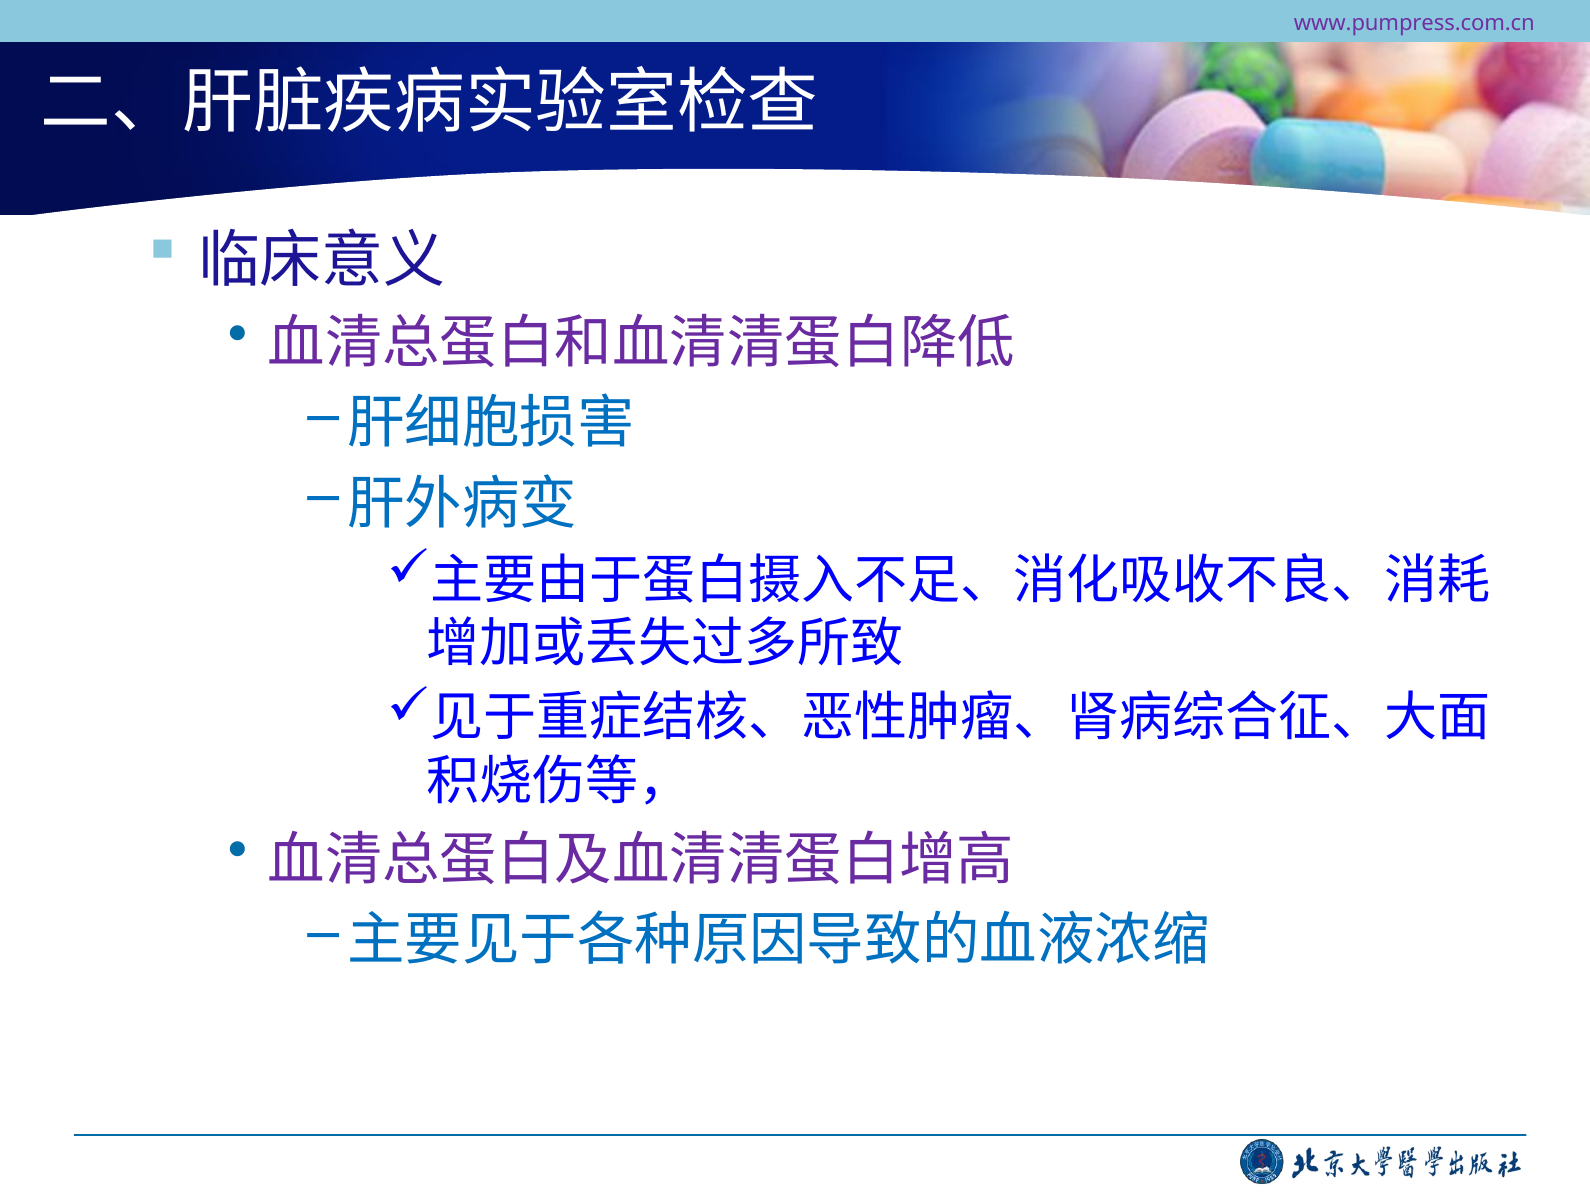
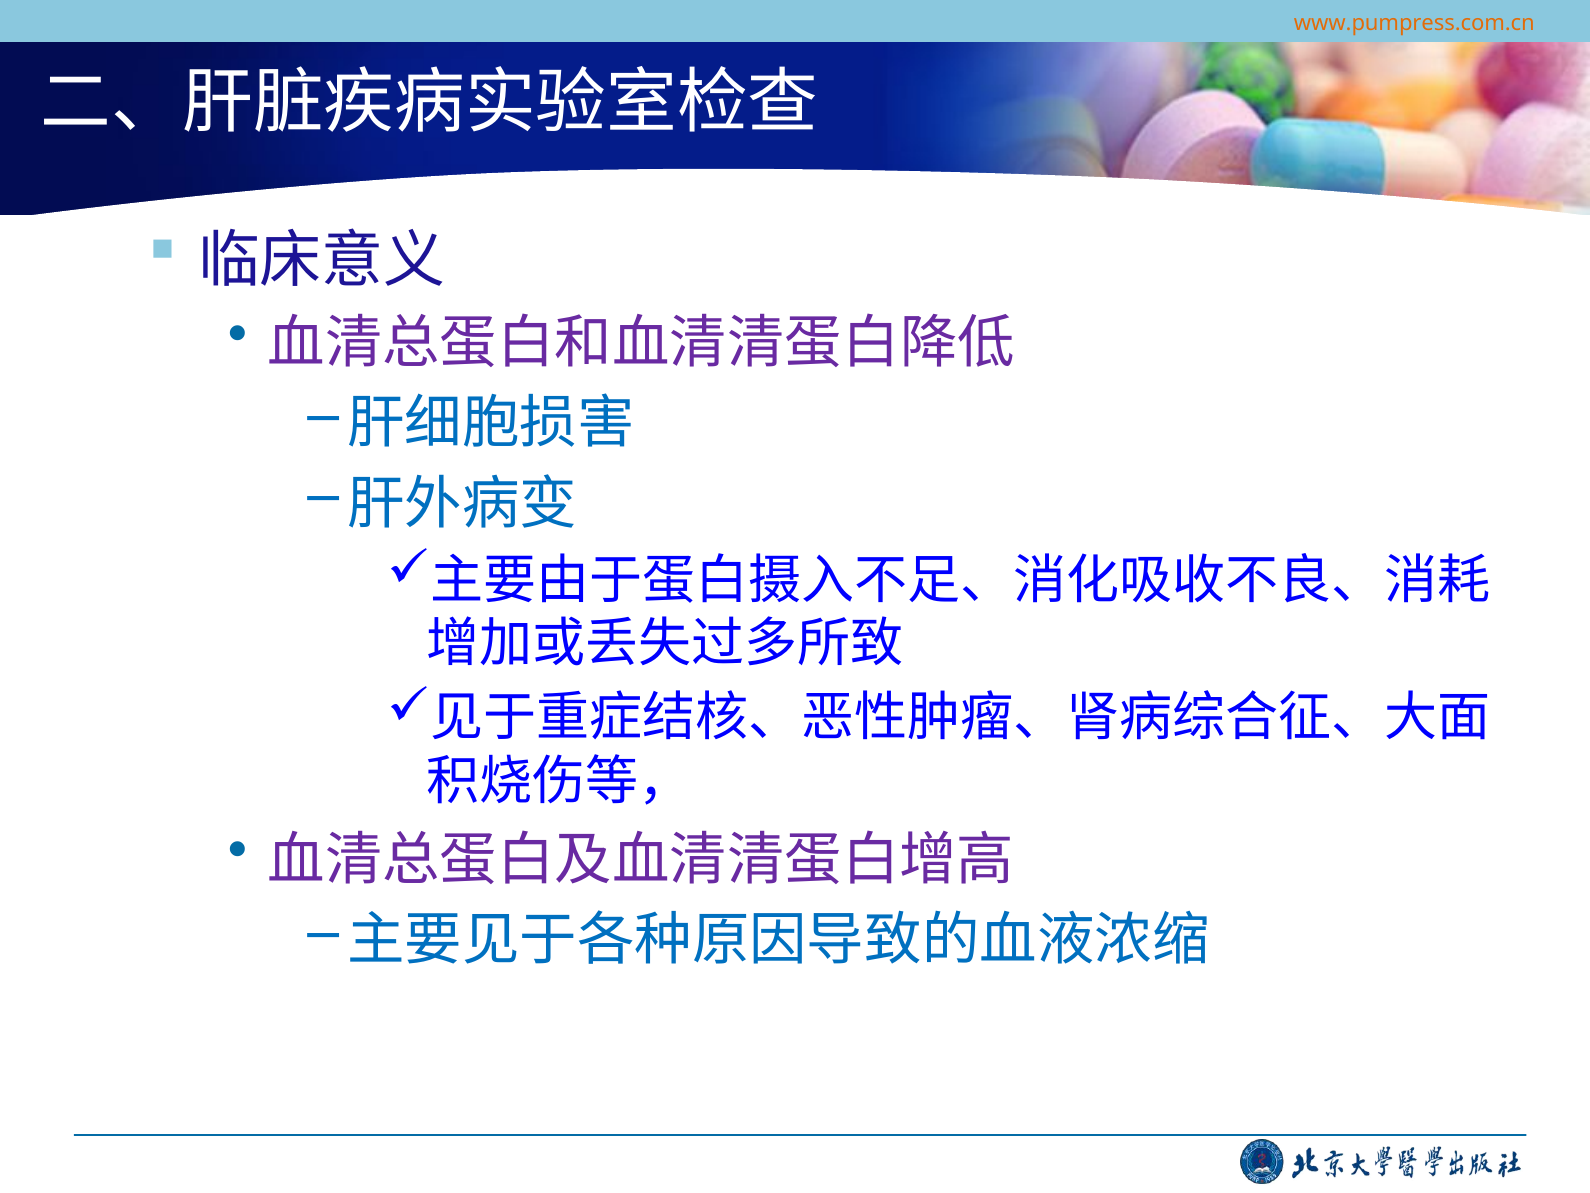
www.pumpress.com.cn colour: purple -> orange (1414, 23)
